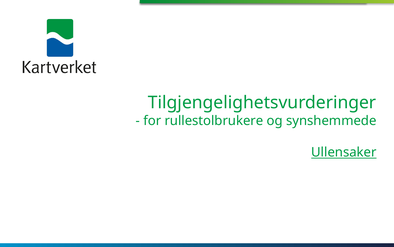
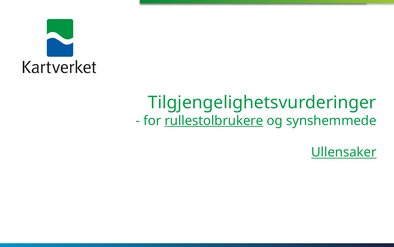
rullestolbrukere underline: none -> present (214, 120)
